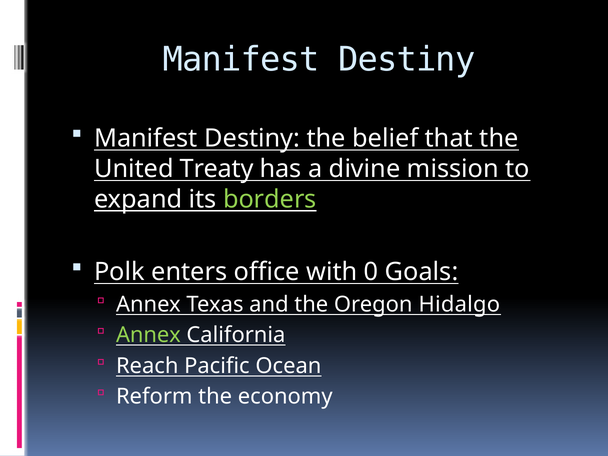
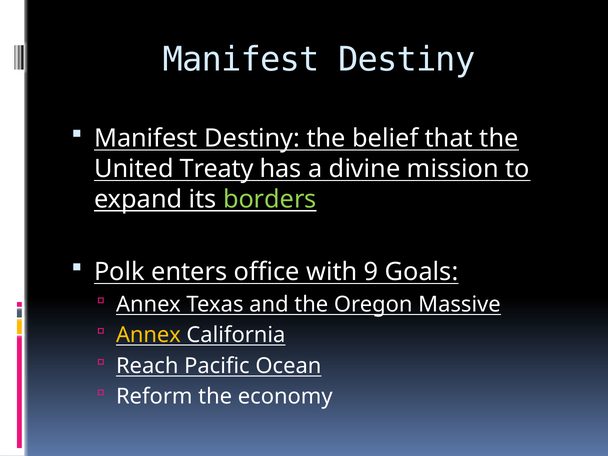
0: 0 -> 9 (371, 272)
Hidalgo: Hidalgo -> Massive (459, 304)
Annex colour: light green -> yellow (148, 335)
